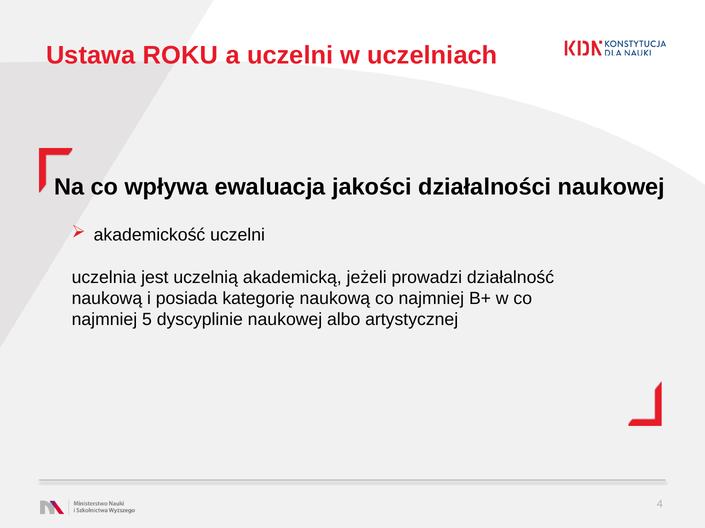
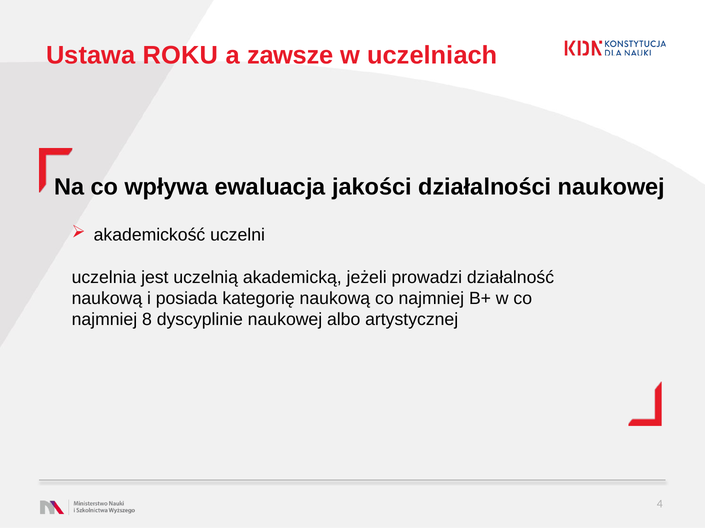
a uczelni: uczelni -> zawsze (290, 56)
5: 5 -> 8 (147, 320)
